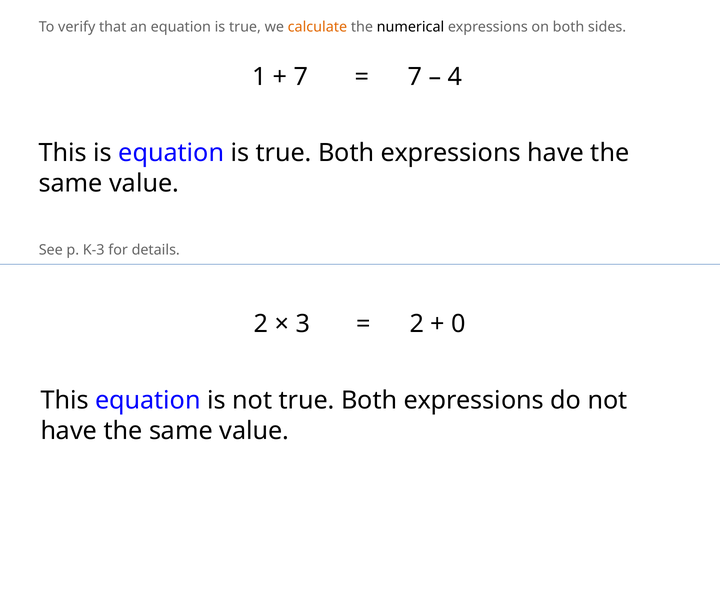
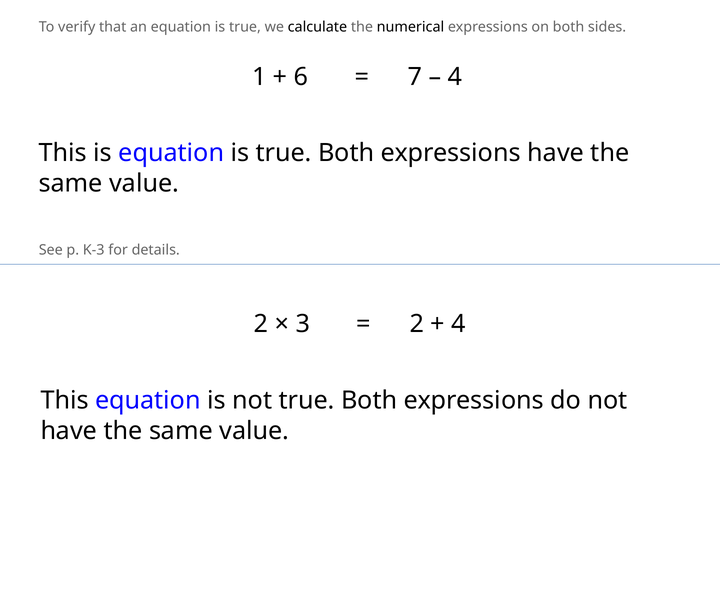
calculate colour: orange -> black (317, 27)
7: 7 -> 6 (301, 77)
0: 0 -> 4 (459, 324)
